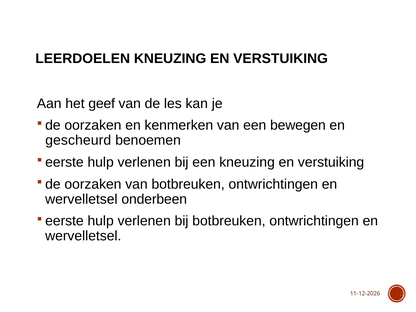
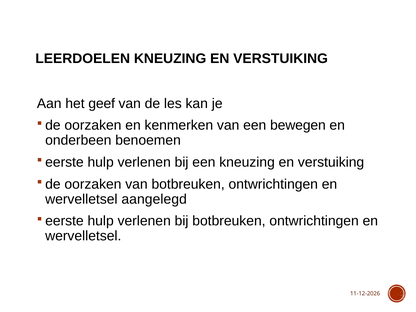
gescheurd: gescheurd -> onderbeen (78, 140)
onderbeen: onderbeen -> aangelegd (154, 199)
